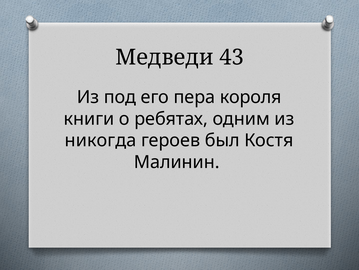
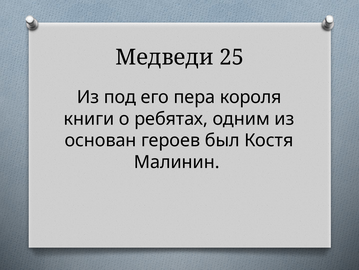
43: 43 -> 25 (232, 57)
никогда: никогда -> основан (101, 140)
